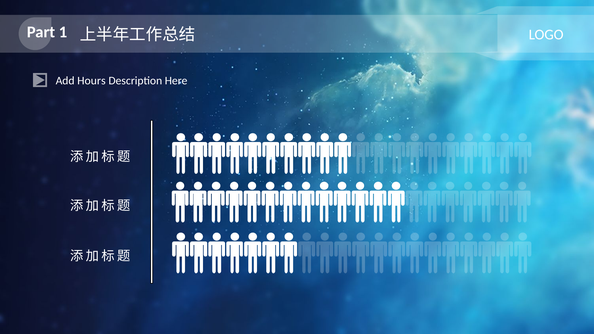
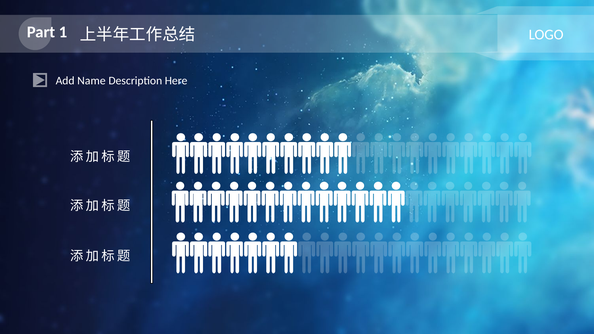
Hours: Hours -> Name (91, 81)
